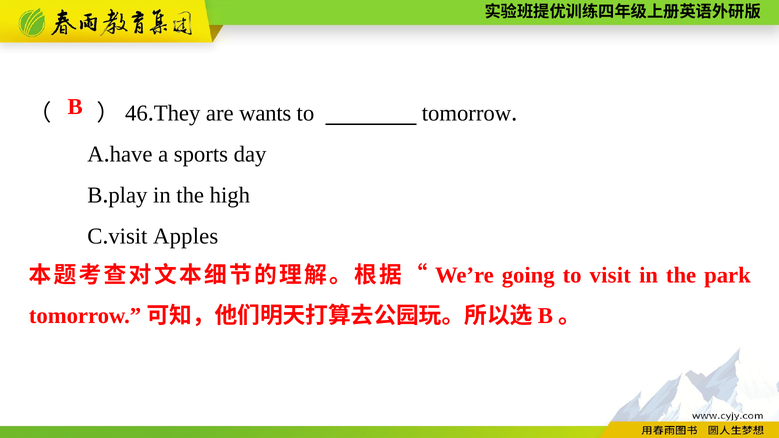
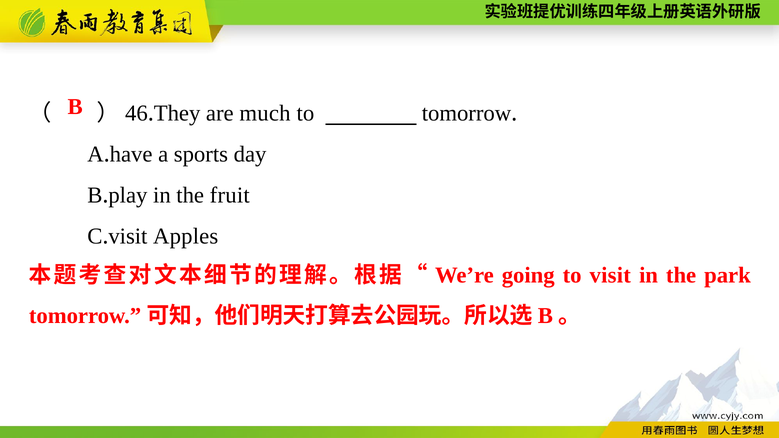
wants: wants -> much (265, 113)
high: high -> fruit (230, 195)
